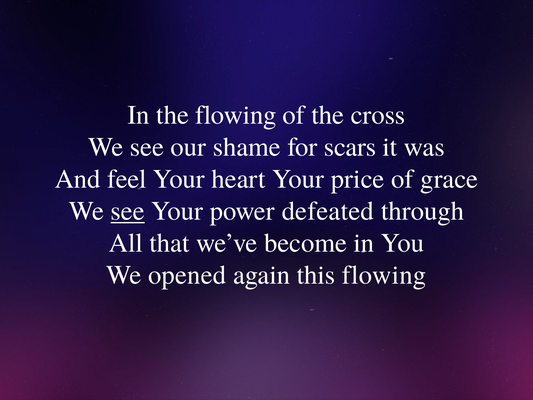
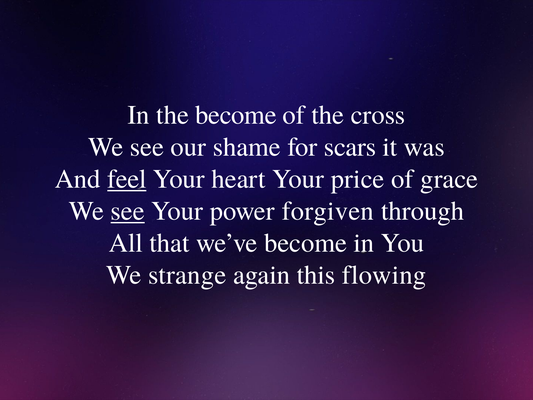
the flowing: flowing -> become (236, 115)
feel underline: none -> present (127, 179)
defeated: defeated -> forgiven (328, 211)
opened: opened -> strange (187, 275)
